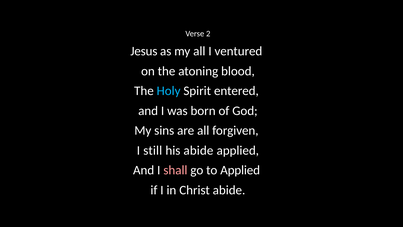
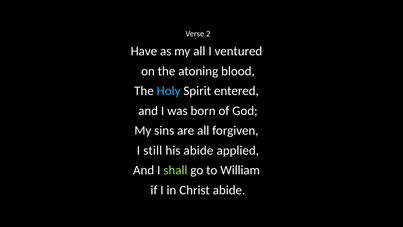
Jesus: Jesus -> Have (144, 51)
shall colour: pink -> light green (175, 170)
to Applied: Applied -> William (240, 170)
